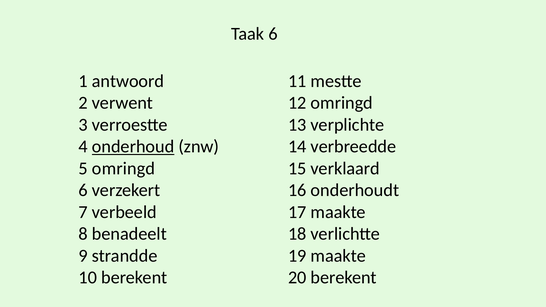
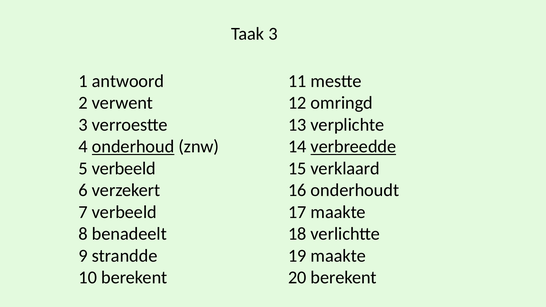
Taak 6: 6 -> 3 (273, 34)
verbreedde underline: none -> present (353, 147)
5 omringd: omringd -> verbeeld (124, 168)
